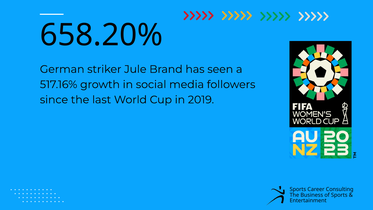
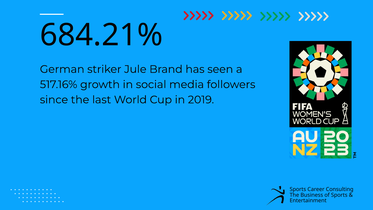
658.20%: 658.20% -> 684.21% (101, 35)
